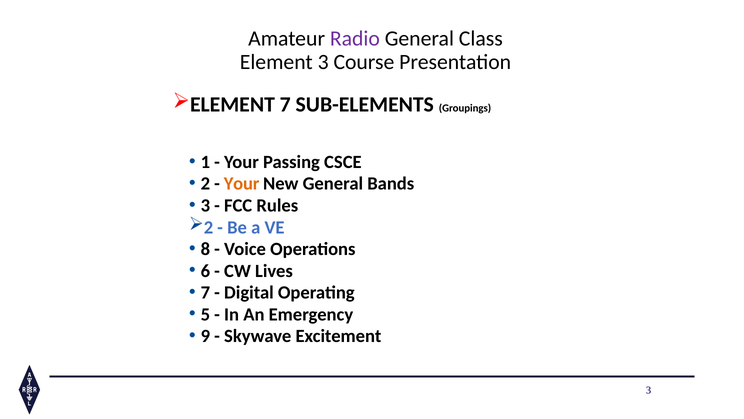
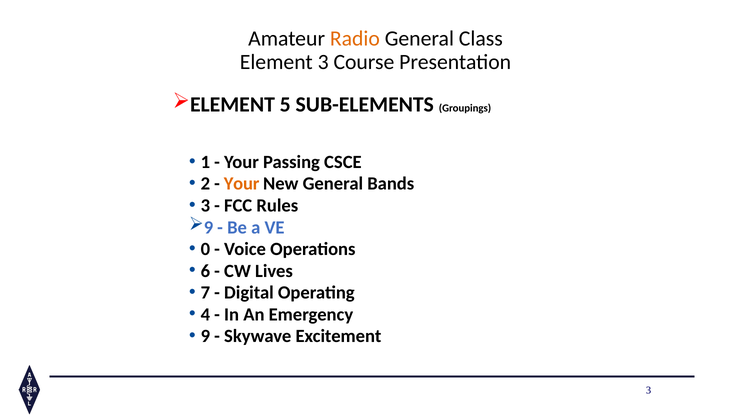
Radio colour: purple -> orange (355, 39)
ELEMENT 7: 7 -> 5 (285, 104)
2: 2 -> 9 (208, 227)
8: 8 -> 0 (205, 249)
5: 5 -> 4 (205, 314)
